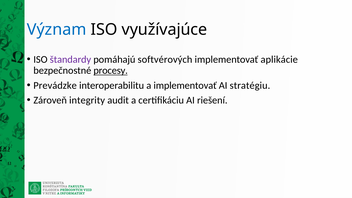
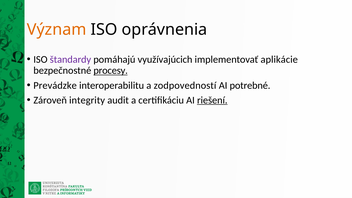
Význam colour: blue -> orange (57, 30)
využívajúce: využívajúce -> oprávnenia (164, 30)
softvérových: softvérových -> využívajúcich (165, 60)
a implementovať: implementovať -> zodpovedností (185, 85)
stratégiu: stratégiu -> potrebné (250, 85)
riešení underline: none -> present (212, 100)
